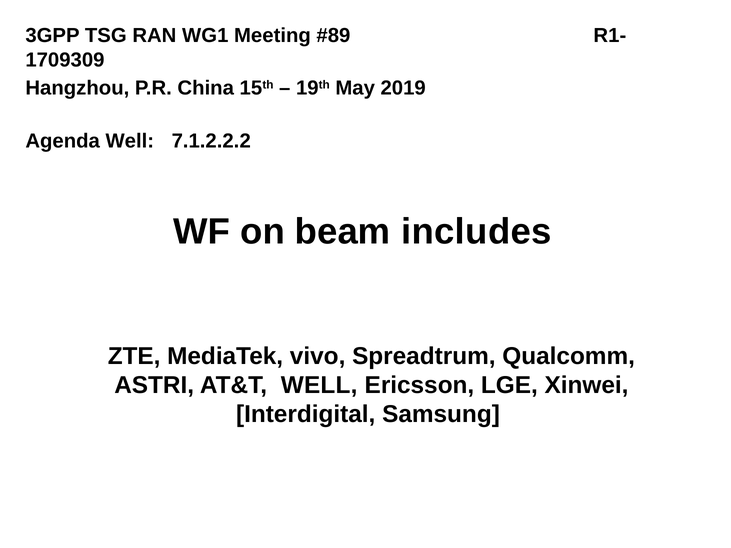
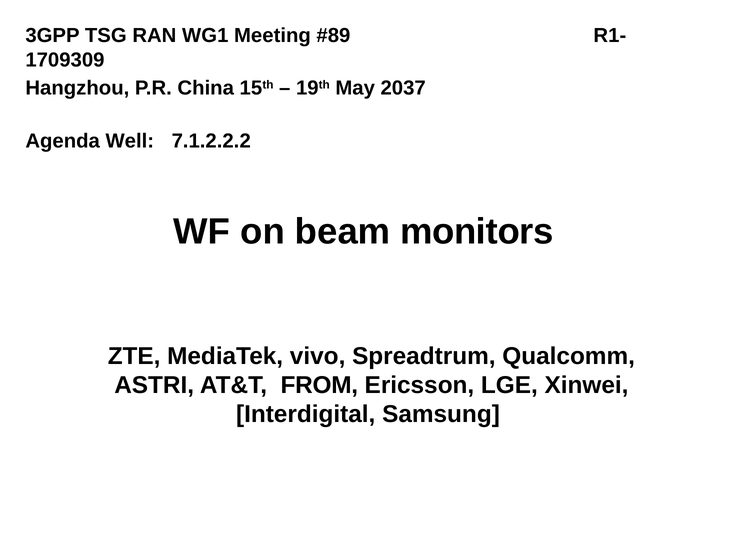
2019: 2019 -> 2037 (403, 88)
includes: includes -> monitors (477, 232)
AT&T WELL: WELL -> FROM (319, 385)
